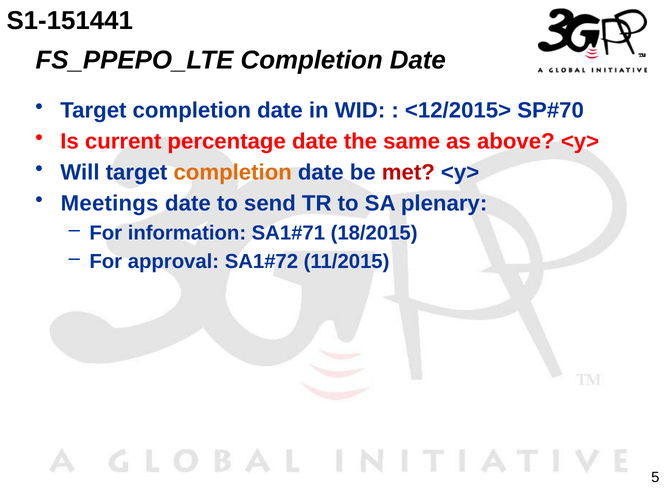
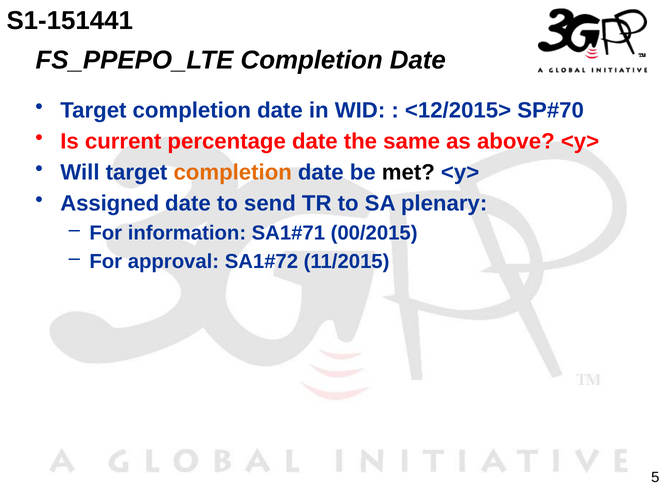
met colour: red -> black (408, 173)
Meetings: Meetings -> Assigned (110, 204)
18/2015: 18/2015 -> 00/2015 (374, 233)
